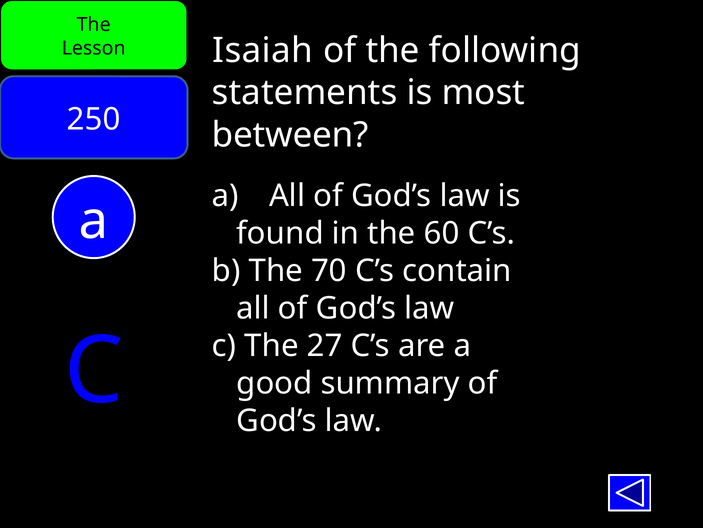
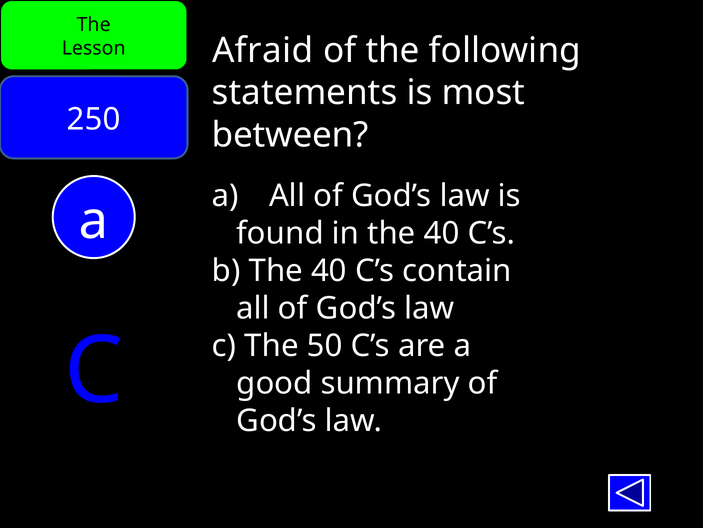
Isaiah: Isaiah -> Afraid (263, 50)
in the 60: 60 -> 40 (442, 233)
b The 70: 70 -> 40 (329, 270)
27: 27 -> 50 (325, 345)
